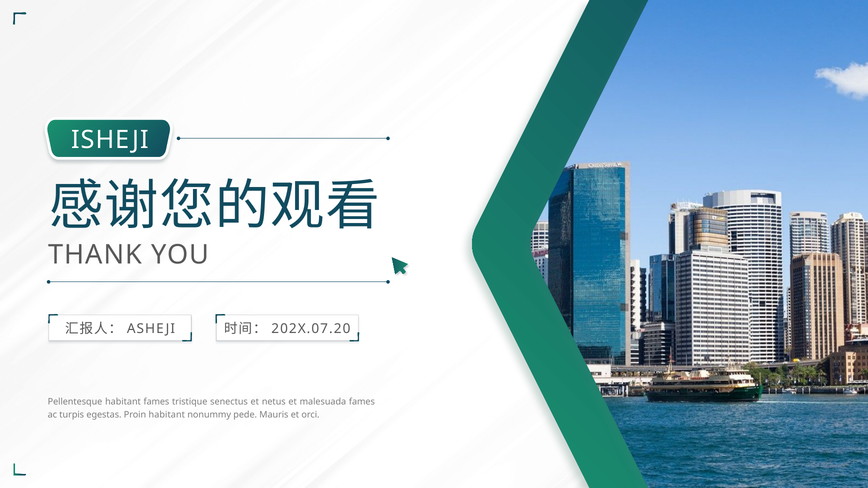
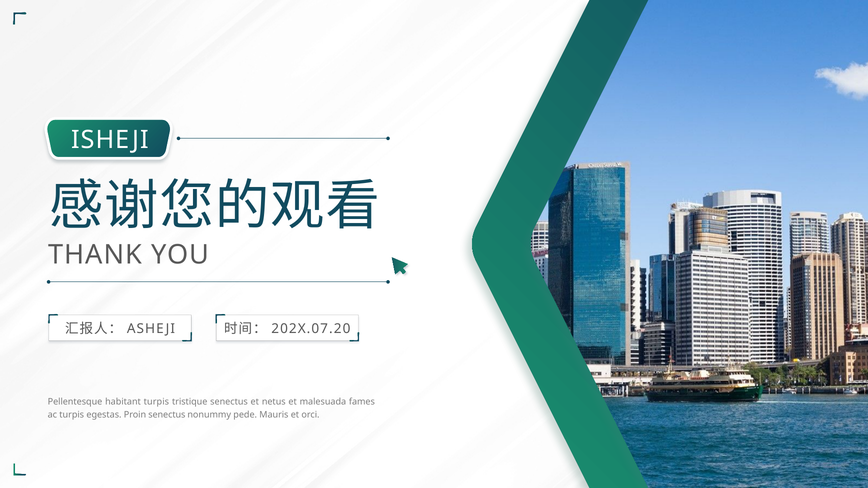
habitant fames: fames -> turpis (156, 402)
Proin habitant: habitant -> senectus (167, 415)
